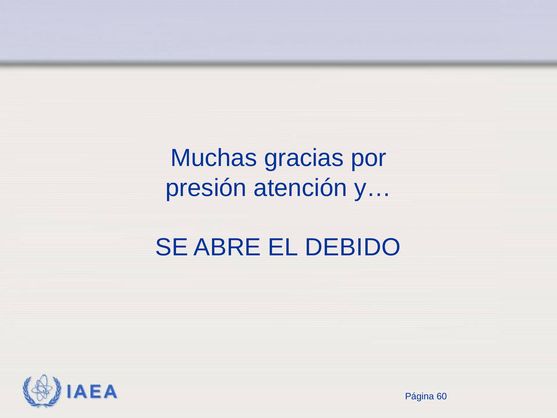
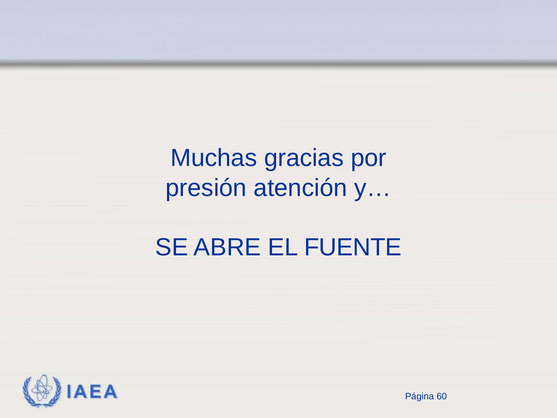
DEBIDO: DEBIDO -> FUENTE (353, 247)
